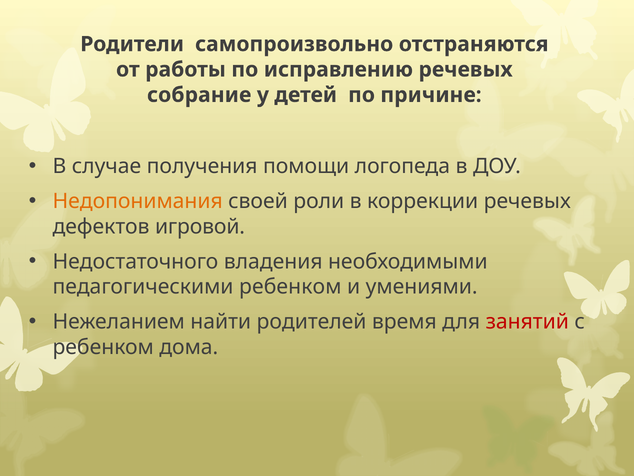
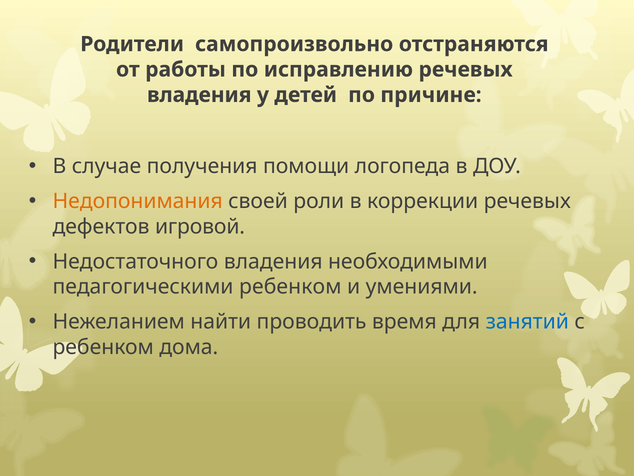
собрание: собрание -> владения (199, 95)
родителей: родителей -> проводить (312, 321)
занятий colour: red -> blue (527, 321)
